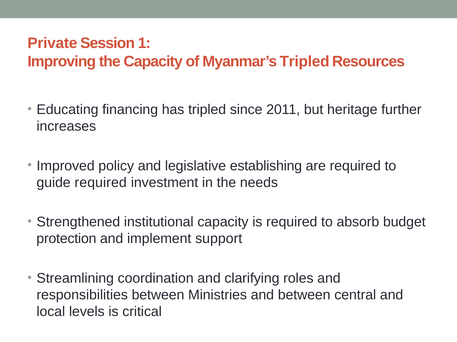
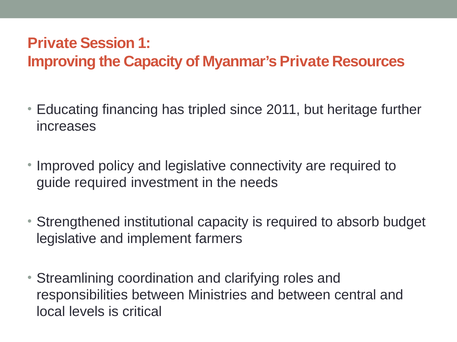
Myanmar’s Tripled: Tripled -> Private (305, 62)
establishing: establishing -> connectivity (266, 166)
protection: protection -> legislative (66, 239)
support: support -> farmers (219, 239)
